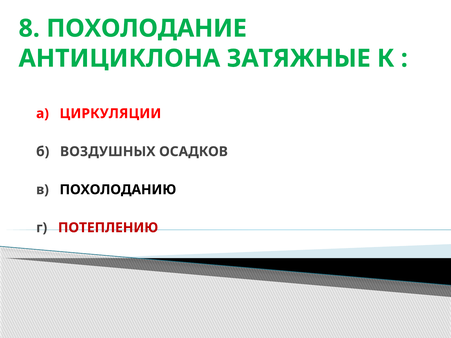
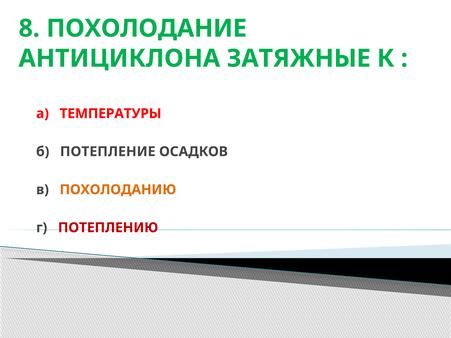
ЦИРКУЛЯЦИИ: ЦИРКУЛЯЦИИ -> ТЕМПЕРАТУРЫ (111, 114)
ВОЗДУШНЫХ: ВОЗДУШНЫХ -> ПОТЕПЛЕНИЕ (108, 152)
ПОХОЛОДАНИЮ colour: black -> orange (118, 190)
